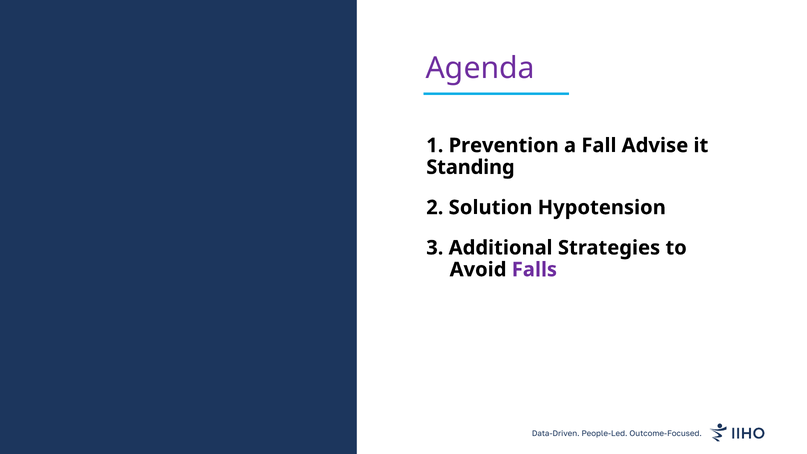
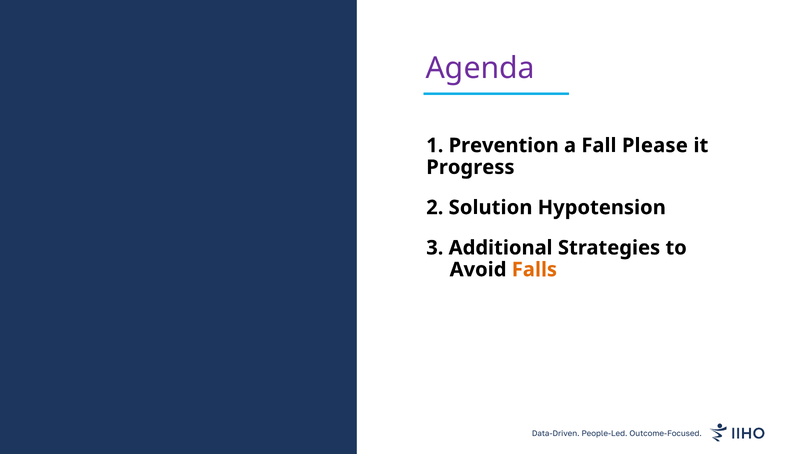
Advise: Advise -> Please (655, 145)
Standing: Standing -> Progress (470, 167)
Falls colour: purple -> orange (534, 270)
